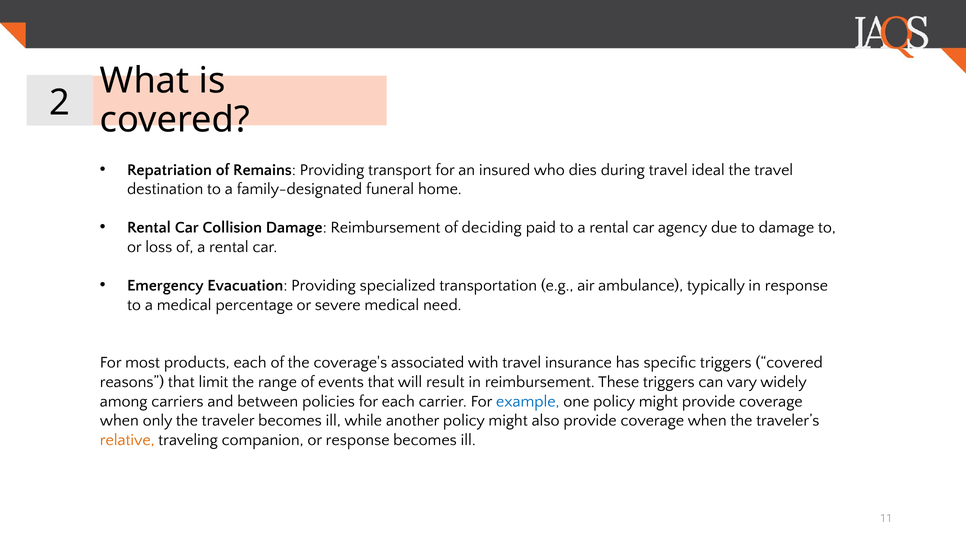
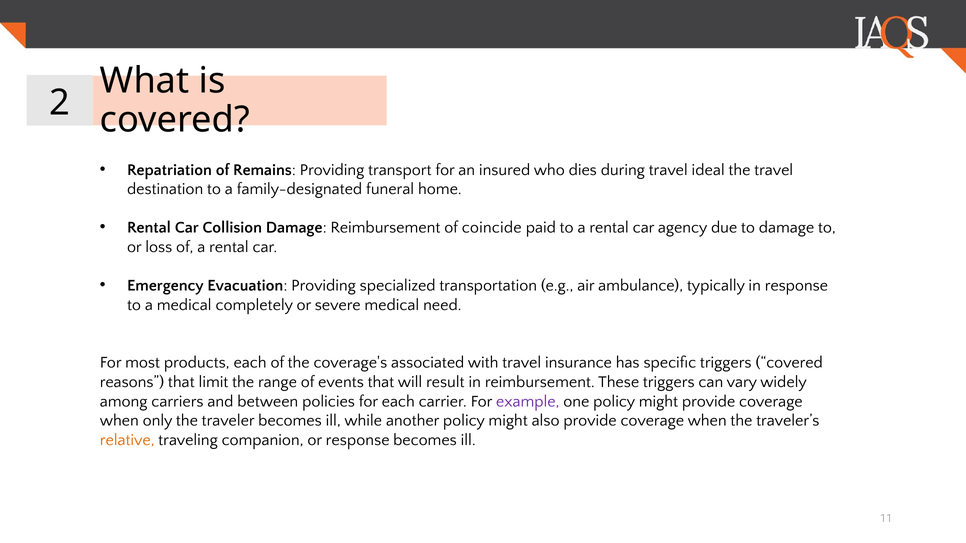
deciding: deciding -> coincide (492, 228)
percentage: percentage -> completely (254, 305)
example colour: blue -> purple (528, 402)
